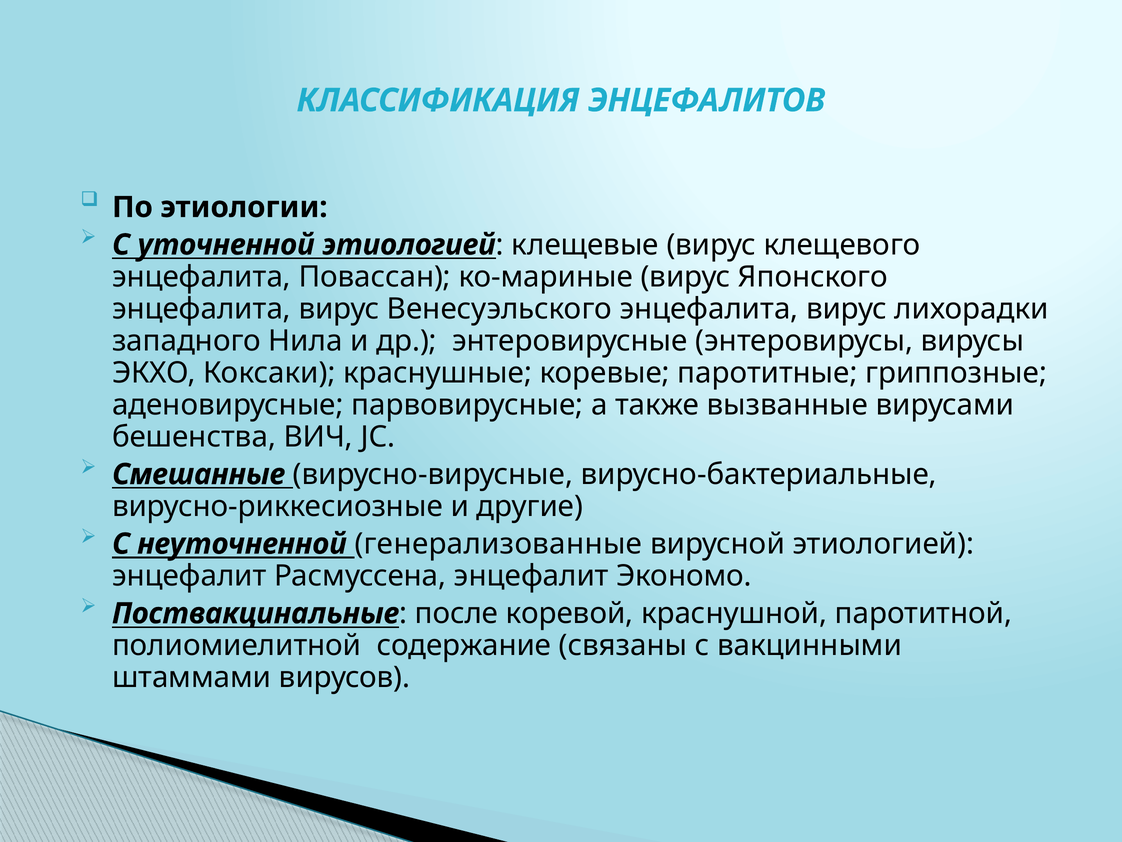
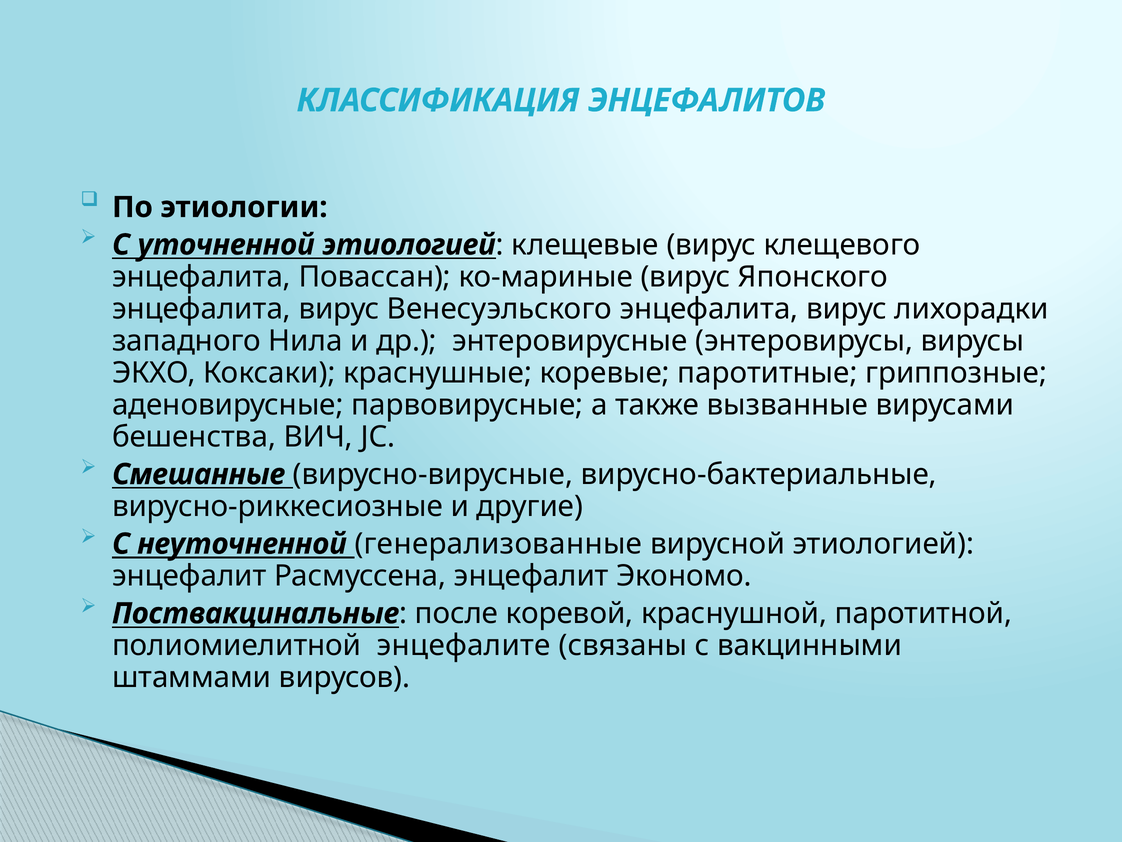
содержание: содержание -> энцефалите (464, 645)
